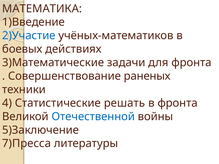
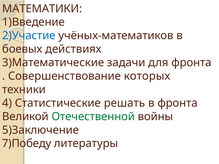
МАТЕМАТИКА: МАТЕМАТИКА -> МАТЕМАТИКИ (42, 9)
раненых: раненых -> которых (147, 76)
Отечественной colour: blue -> green (93, 117)
7)Пресса: 7)Пресса -> 7)Победу (27, 144)
